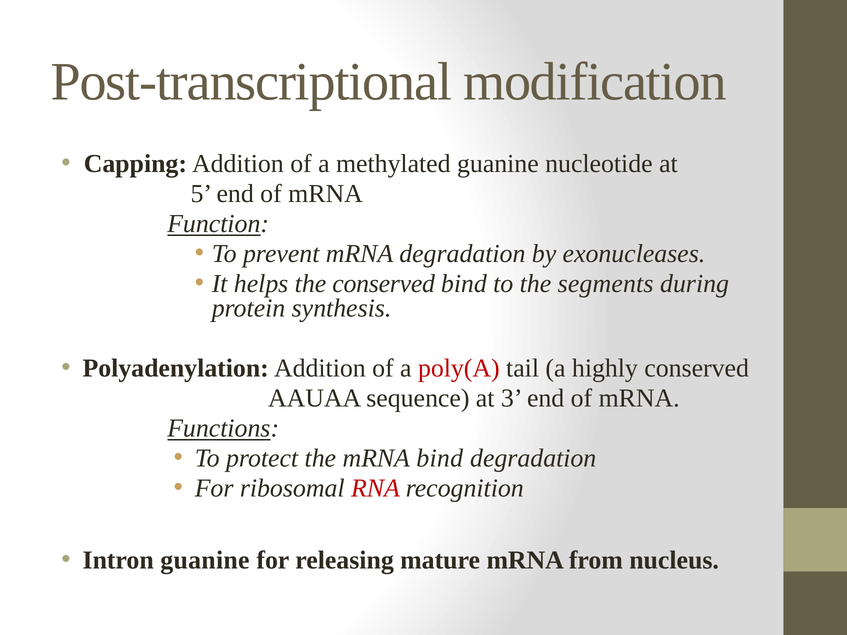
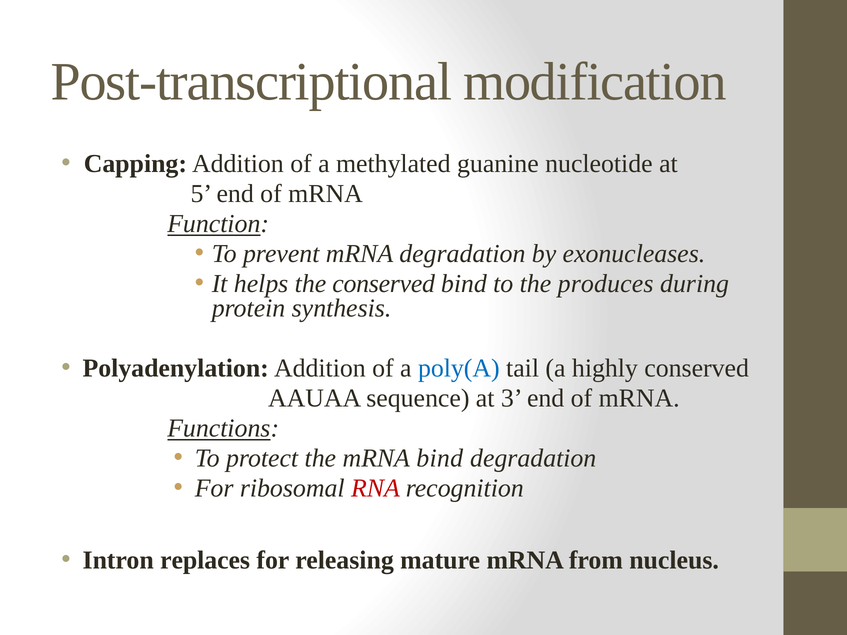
segments: segments -> produces (606, 284)
poly(A colour: red -> blue (459, 368)
Intron guanine: guanine -> replaces (205, 561)
